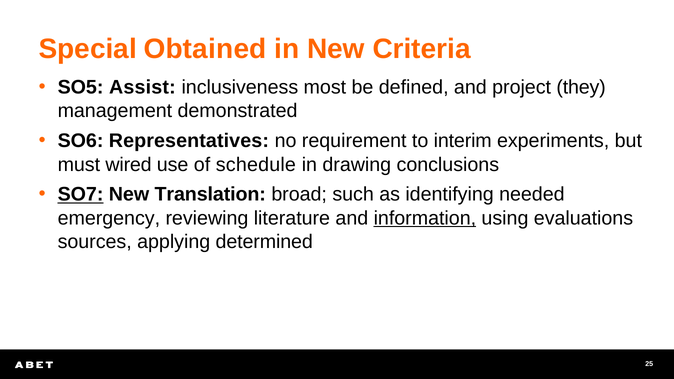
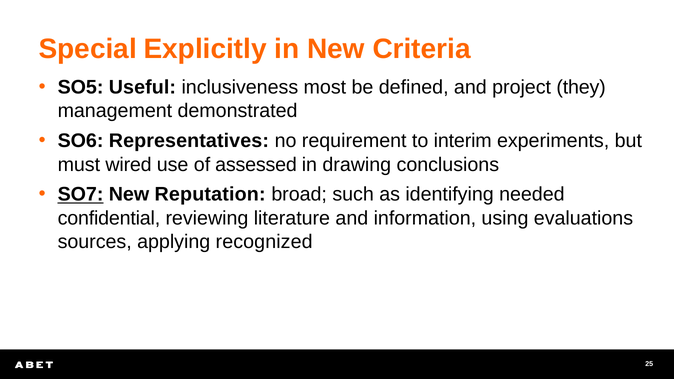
Obtained: Obtained -> Explicitly (205, 49)
Assist: Assist -> Useful (142, 87)
schedule: schedule -> assessed (256, 165)
Translation: Translation -> Reputation (210, 195)
emergency: emergency -> confidential (109, 218)
information underline: present -> none (425, 218)
determined: determined -> recognized (264, 242)
